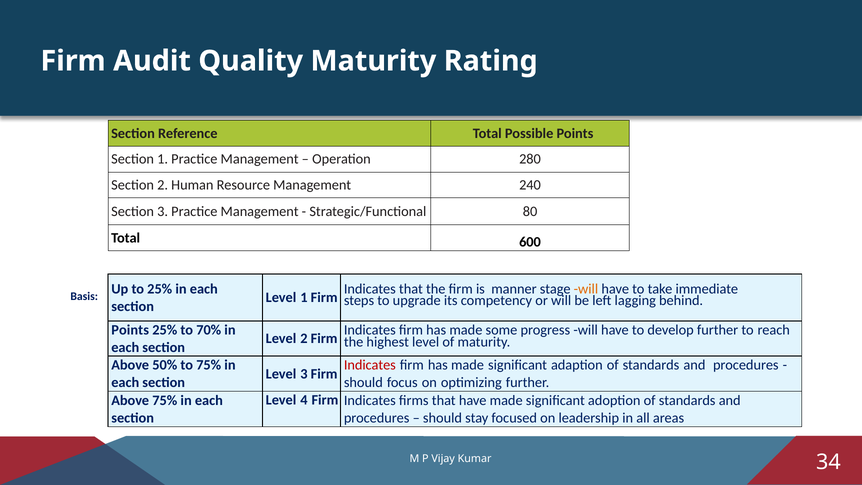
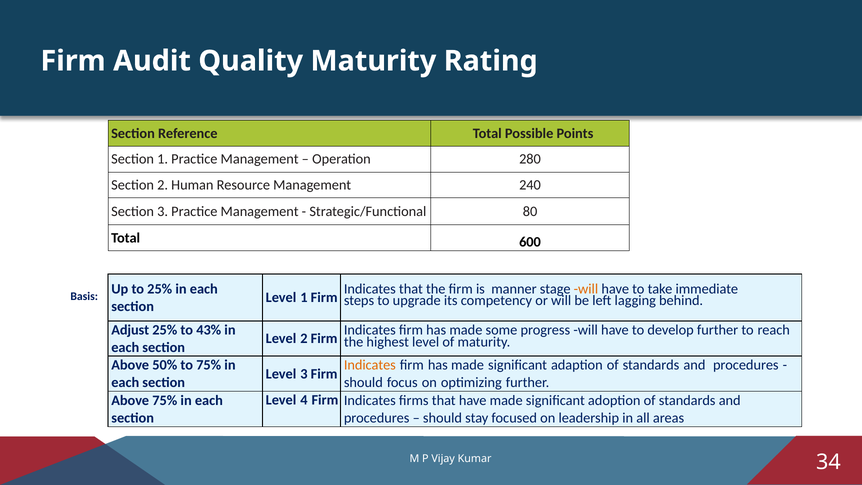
Points: Points -> Adjust (130, 330)
70%: 70% -> 43% (209, 330)
Indicates colour: red -> orange (370, 365)
